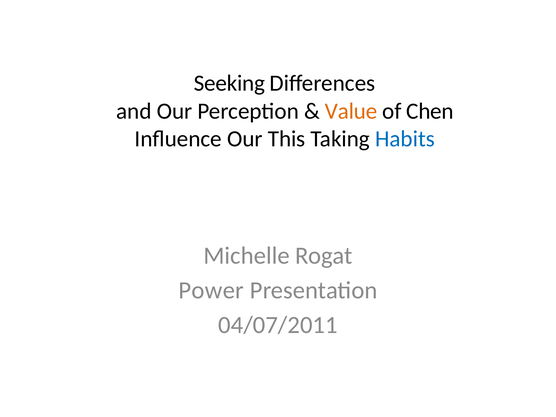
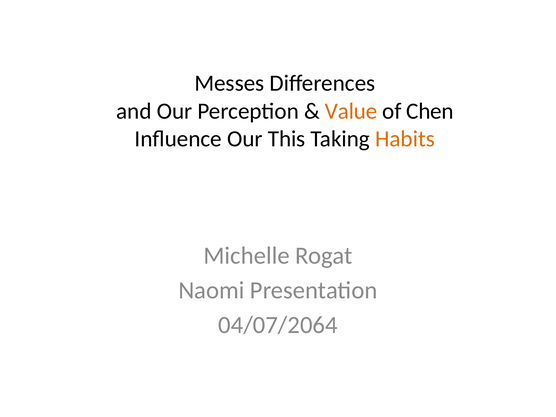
Seeking: Seeking -> Messes (229, 83)
Habits colour: blue -> orange (405, 139)
Power: Power -> Naomi (211, 290)
04/07/2011: 04/07/2011 -> 04/07/2064 (278, 325)
